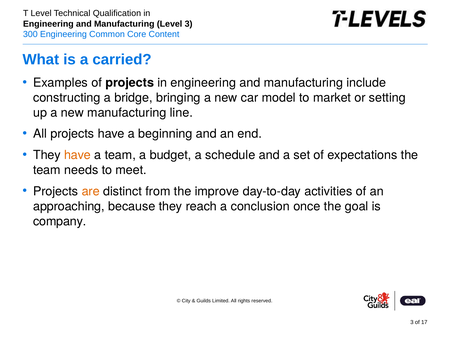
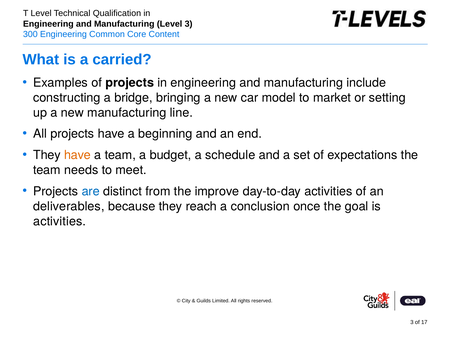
are colour: orange -> blue (91, 192)
approaching: approaching -> deliverables (69, 207)
company: company -> activities (60, 222)
